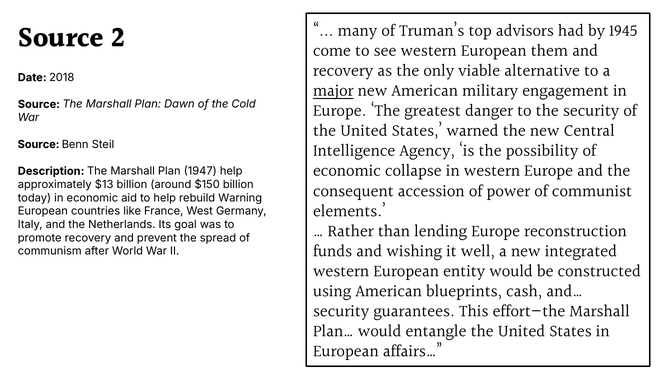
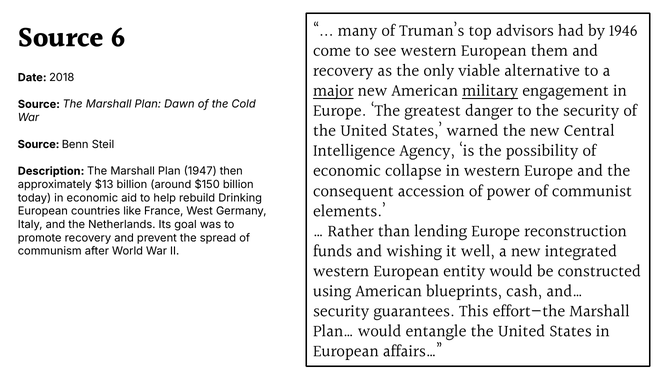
1945: 1945 -> 1946 (623, 31)
2: 2 -> 6 (118, 39)
military underline: none -> present (490, 91)
1947 help: help -> then (231, 171)
Warning: Warning -> Drinking (240, 198)
